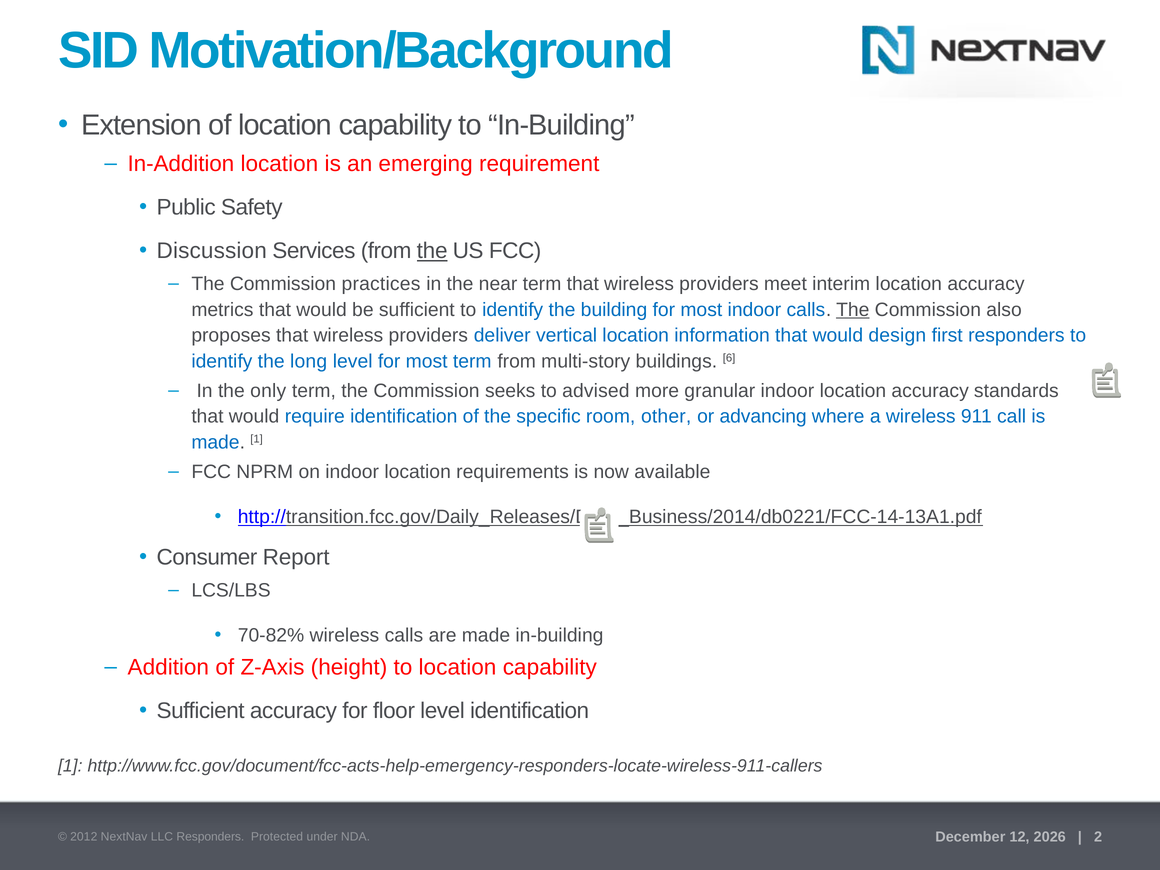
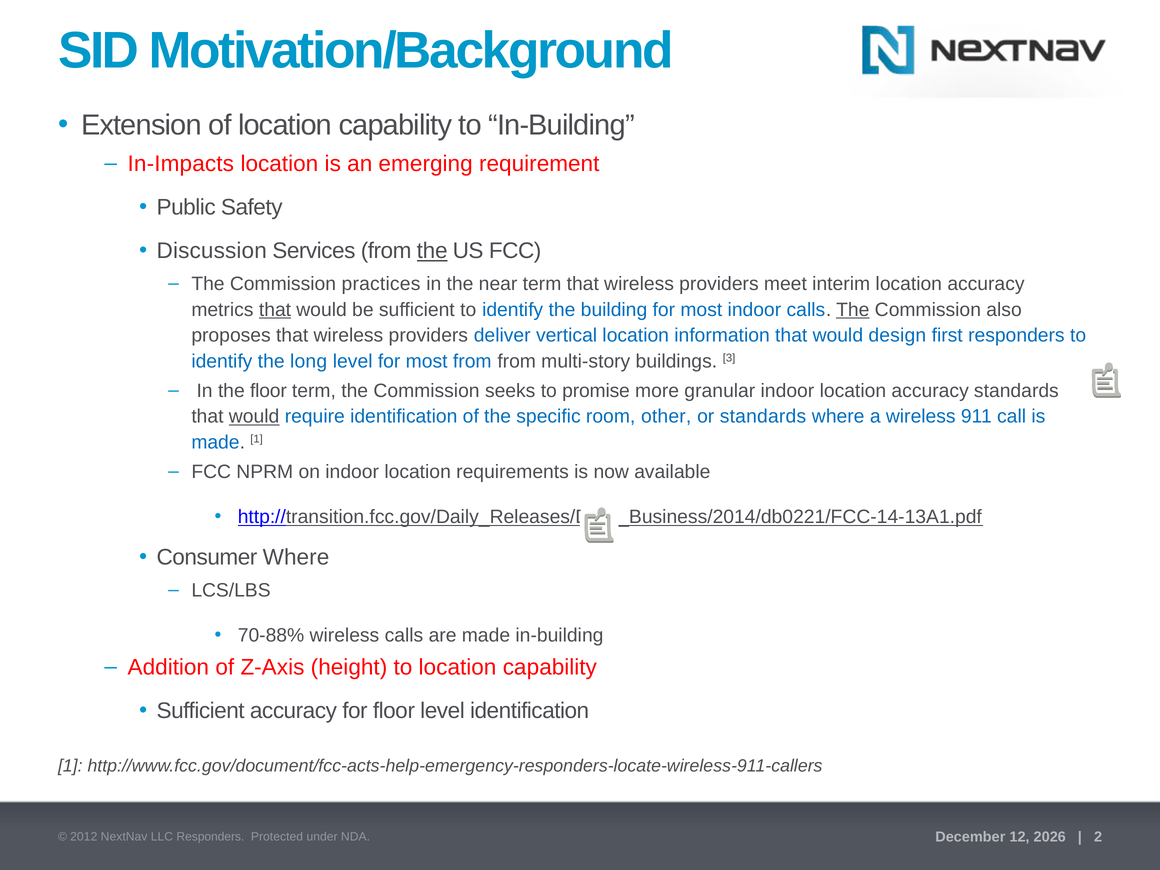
In-Addition: In-Addition -> In-Impacts (181, 164)
that underline: none -> present (275, 310)
most term: term -> from (472, 361)
6: 6 -> 3 (729, 358)
the only: only -> floor (268, 391)
advised: advised -> promise (596, 391)
would underline: none -> present (254, 417)
or advancing: advancing -> standards (763, 417)
Consumer Report: Report -> Where (296, 557)
70-82%: 70-82% -> 70-88% (271, 635)
